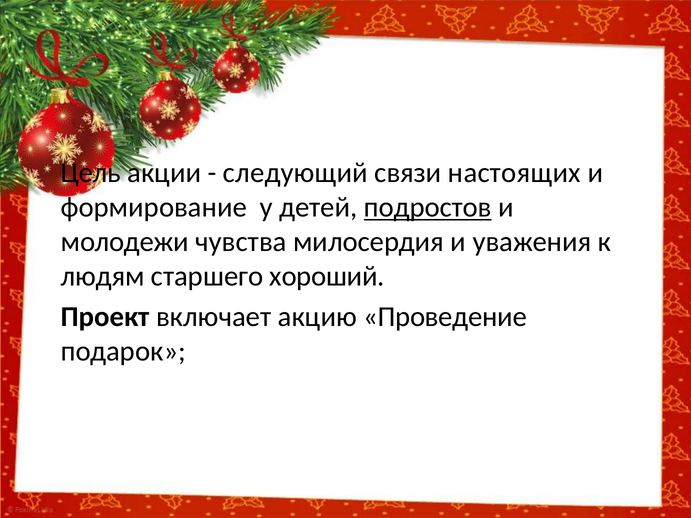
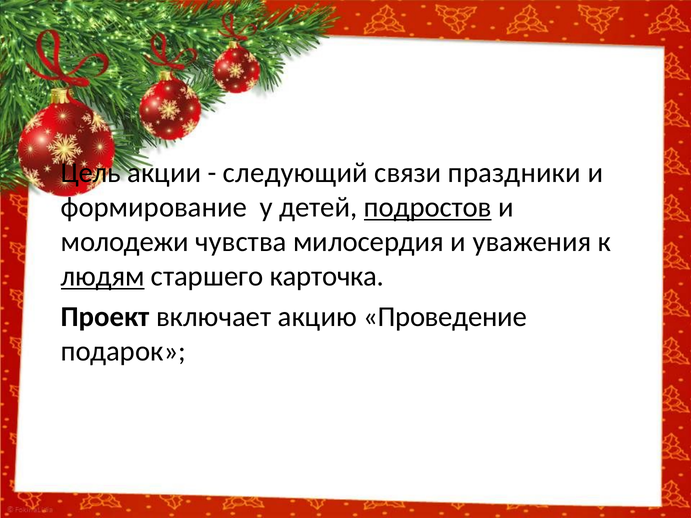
настоящих: настоящих -> праздники (514, 173)
людям underline: none -> present (103, 277)
хороший: хороший -> карточка (327, 277)
